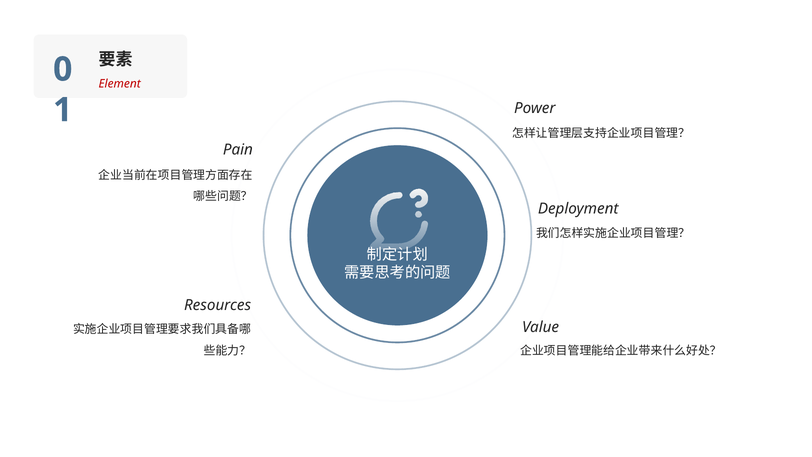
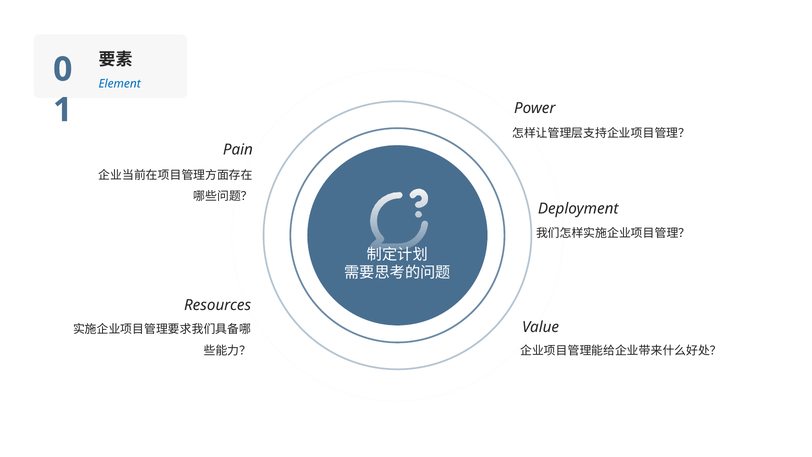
Element colour: red -> blue (120, 84)
